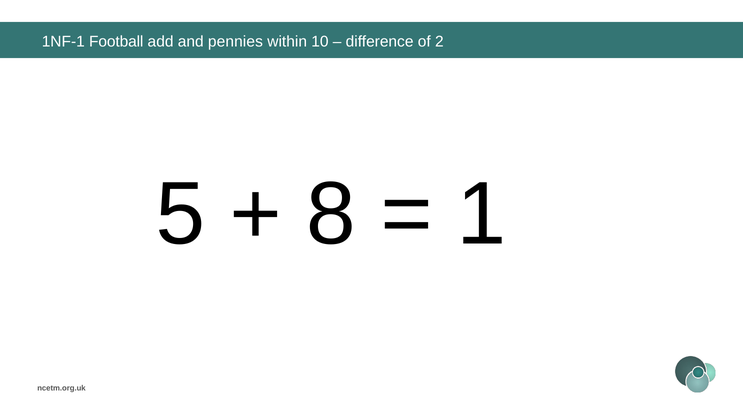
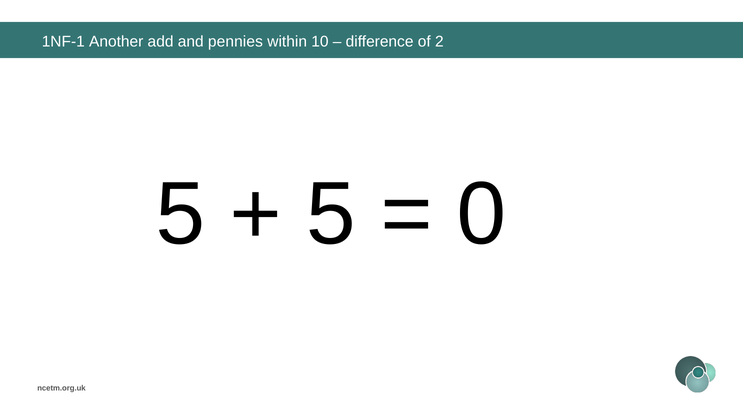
Football: Football -> Another (116, 41)
8: 8 -> 5 (331, 214)
1: 1 -> 0 (481, 214)
